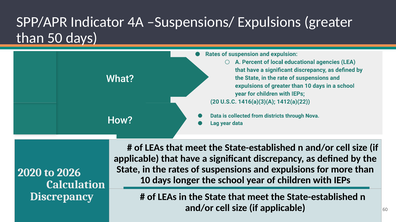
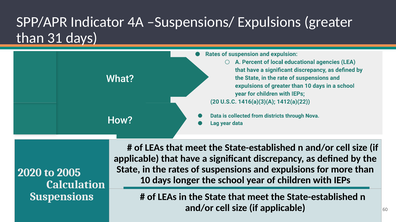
50: 50 -> 31 (55, 38)
2026: 2026 -> 2005 (69, 173)
Discrepancy: Discrepancy -> Suspensions (62, 197)
